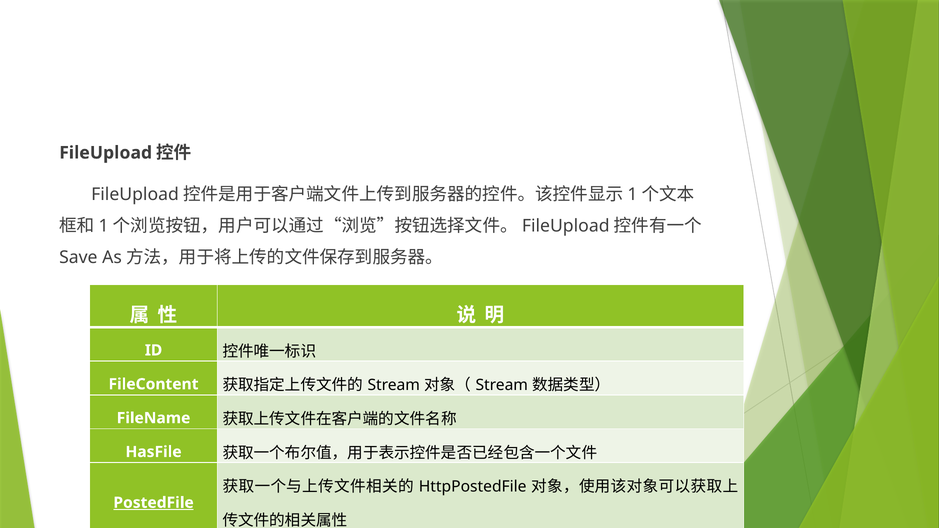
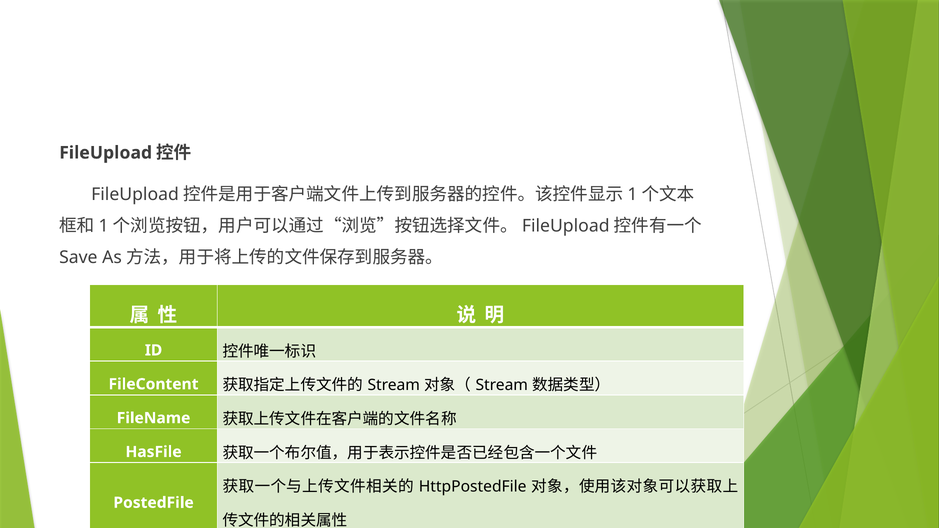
PostedFile underline: present -> none (154, 503)
